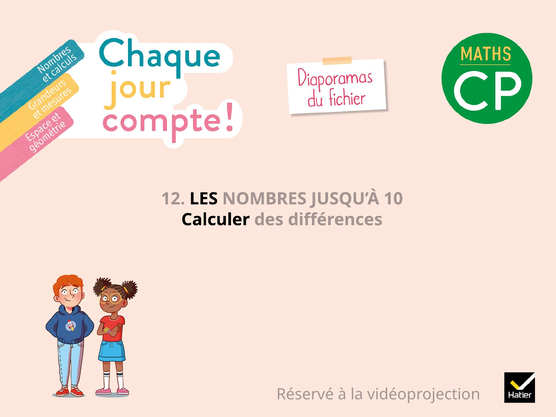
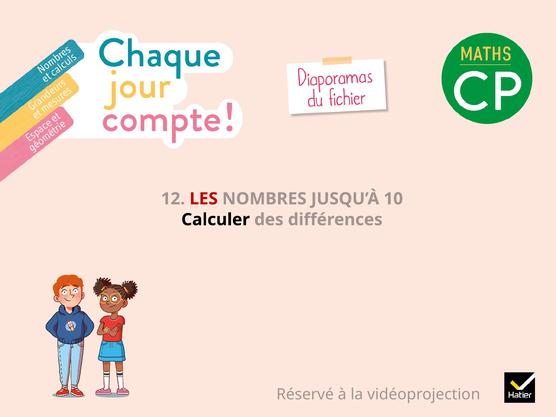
LES colour: black -> red (204, 199)
